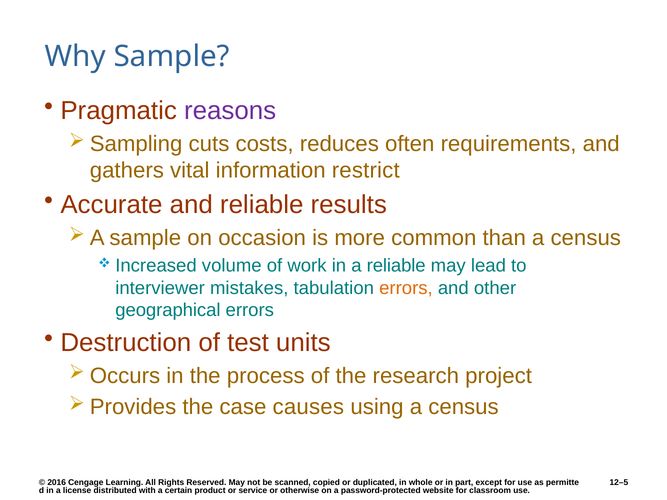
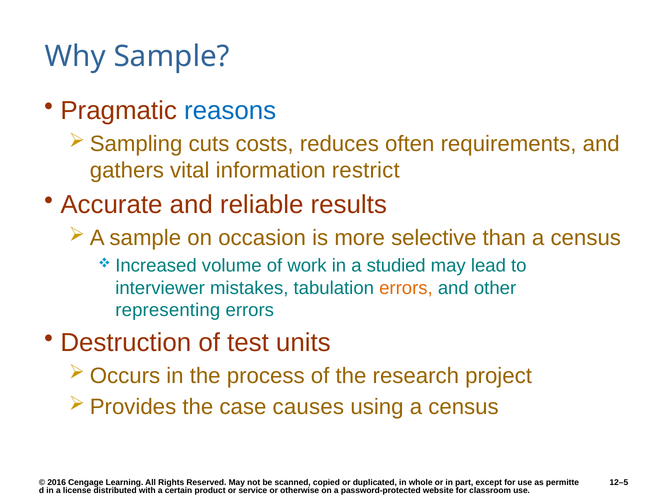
reasons colour: purple -> blue (230, 111)
common: common -> selective (434, 238)
a reliable: reliable -> studied (396, 266)
geographical: geographical -> representing (168, 310)
